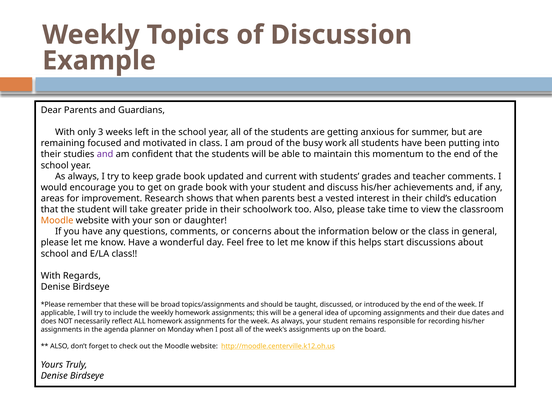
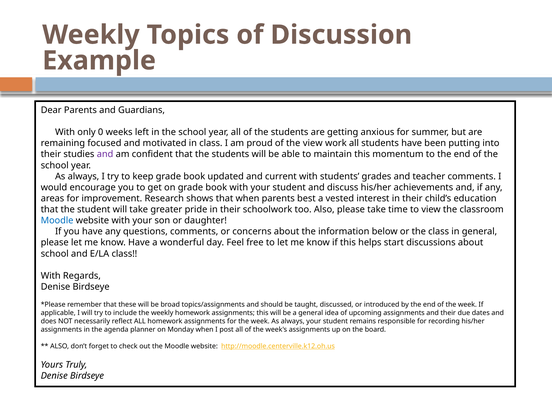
3: 3 -> 0 (101, 132)
the busy: busy -> view (313, 143)
Moodle colour: orange -> blue (57, 221)
